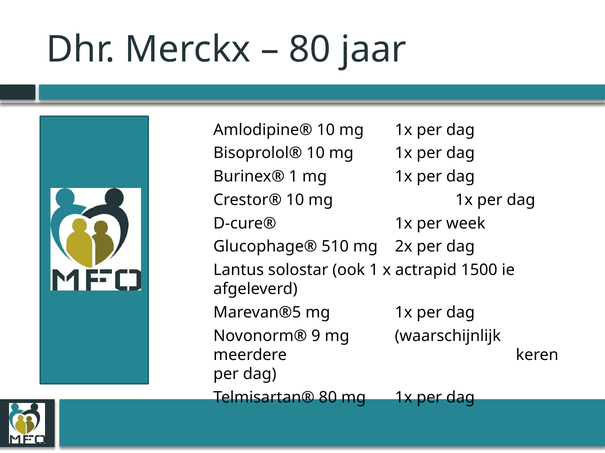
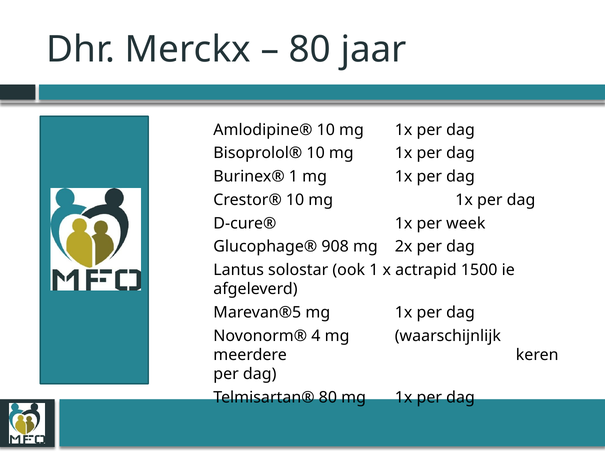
510: 510 -> 908 (335, 247)
9: 9 -> 4 (316, 336)
